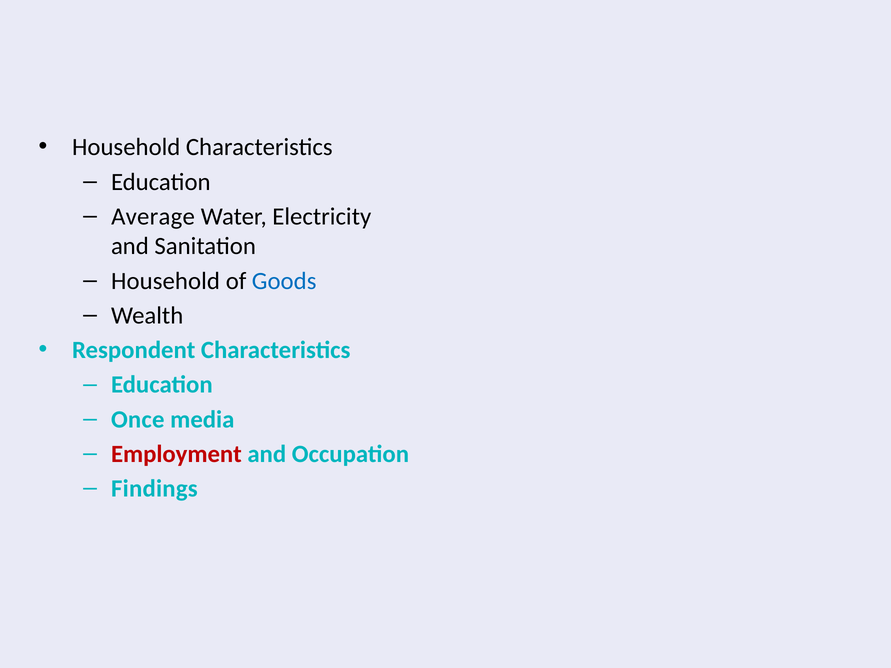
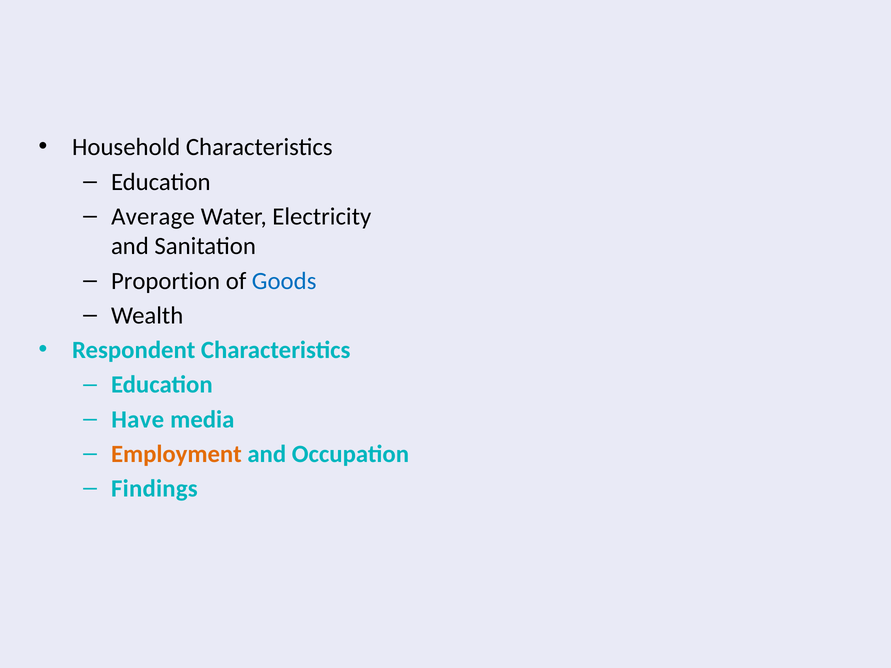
Household: Household -> Proportion (166, 281)
Once: Once -> Have (138, 420)
Employment colour: red -> orange (176, 454)
